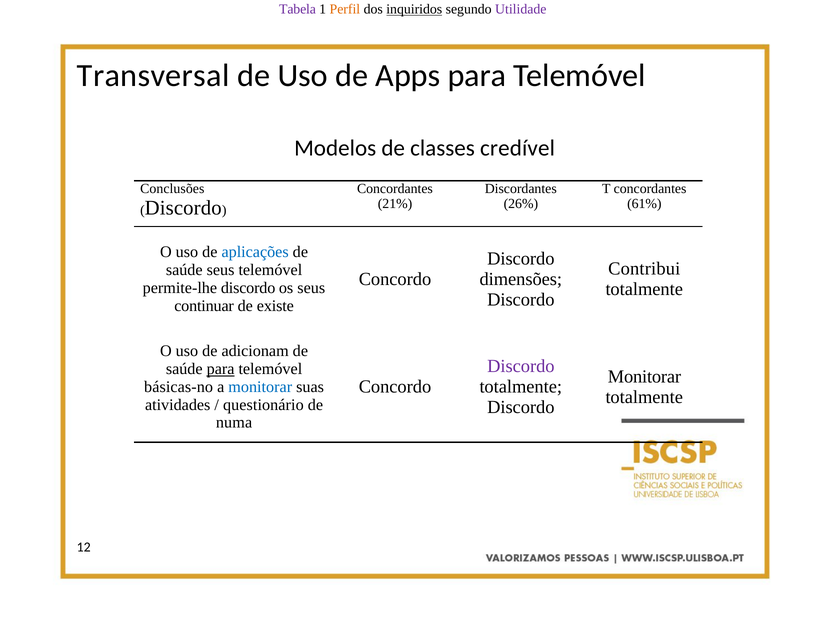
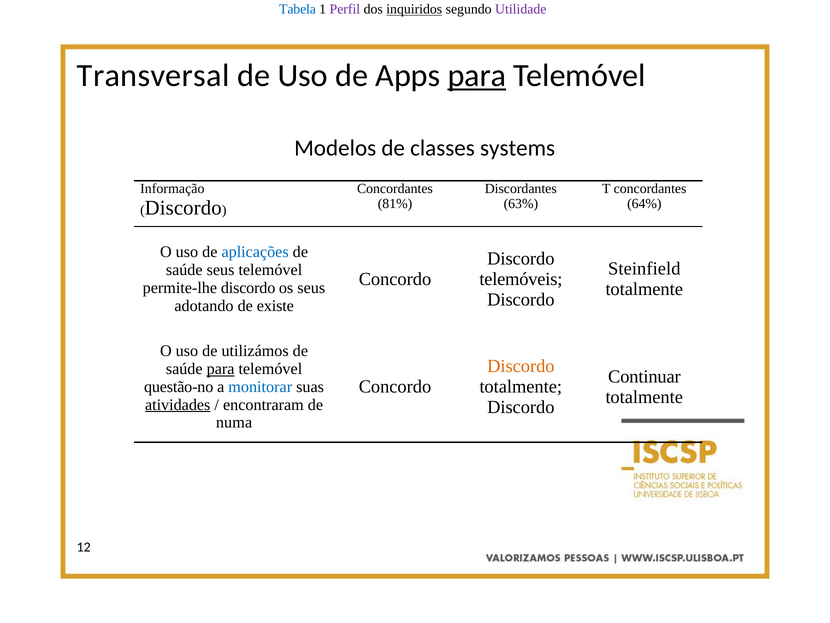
Tabela colour: purple -> blue (298, 9)
Perfil colour: orange -> purple (345, 9)
para underline: none -> present (477, 75)
credível: credível -> systems (518, 148)
Conclusões: Conclusões -> Informação (172, 188)
21%: 21% -> 81% (395, 204)
26%: 26% -> 63% (521, 204)
61%: 61% -> 64% (644, 204)
Contribui: Contribui -> Steinfield (644, 268)
dimensões: dimensões -> telemóveis (521, 279)
continuar: continuar -> adotando (204, 305)
adicionam: adicionam -> utilizámos (255, 351)
Discordo colour: purple -> orange (521, 366)
Monitorar: Monitorar -> Continuar (644, 376)
básicas-no: básicas-no -> questão-no (179, 387)
atividades underline: none -> present (178, 404)
questionário: questionário -> encontraram (263, 404)
